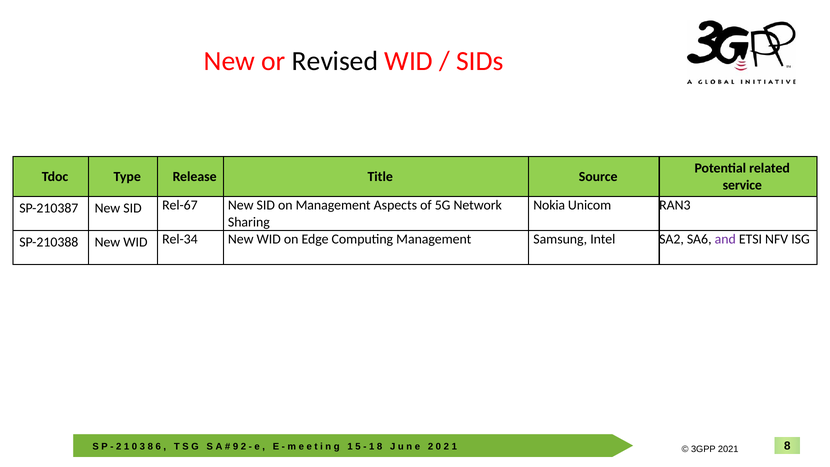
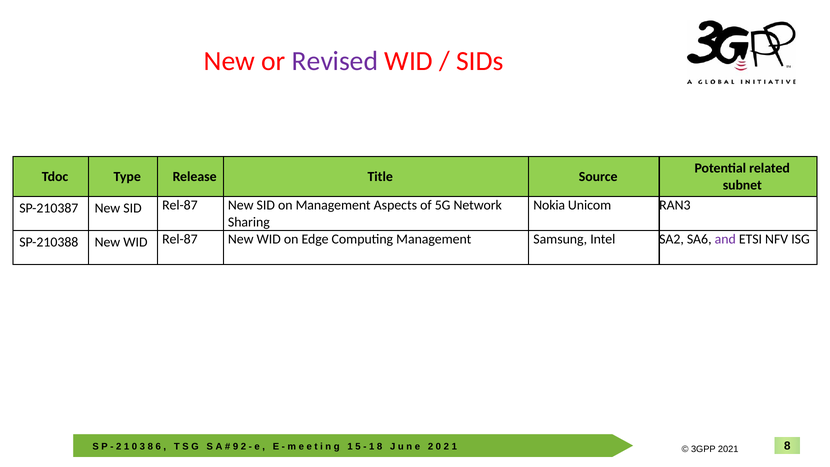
Revised colour: black -> purple (335, 61)
service: service -> subnet (742, 185)
SID Rel-67: Rel-67 -> Rel-87 (180, 205)
WID Rel-34: Rel-34 -> Rel-87 (180, 239)
